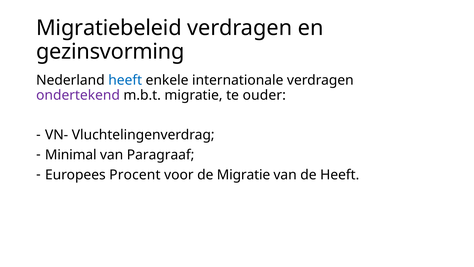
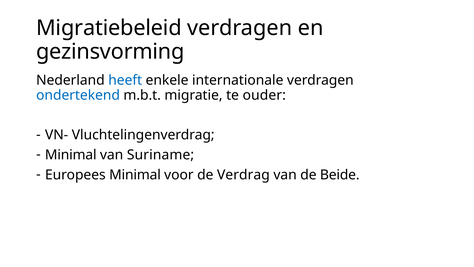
ondertekend colour: purple -> blue (78, 95)
Paragraaf: Paragraaf -> Suriname (161, 155)
Europees Procent: Procent -> Minimal (135, 175)
de Migratie: Migratie -> Verdrag (243, 175)
de Heeft: Heeft -> Beide (340, 175)
